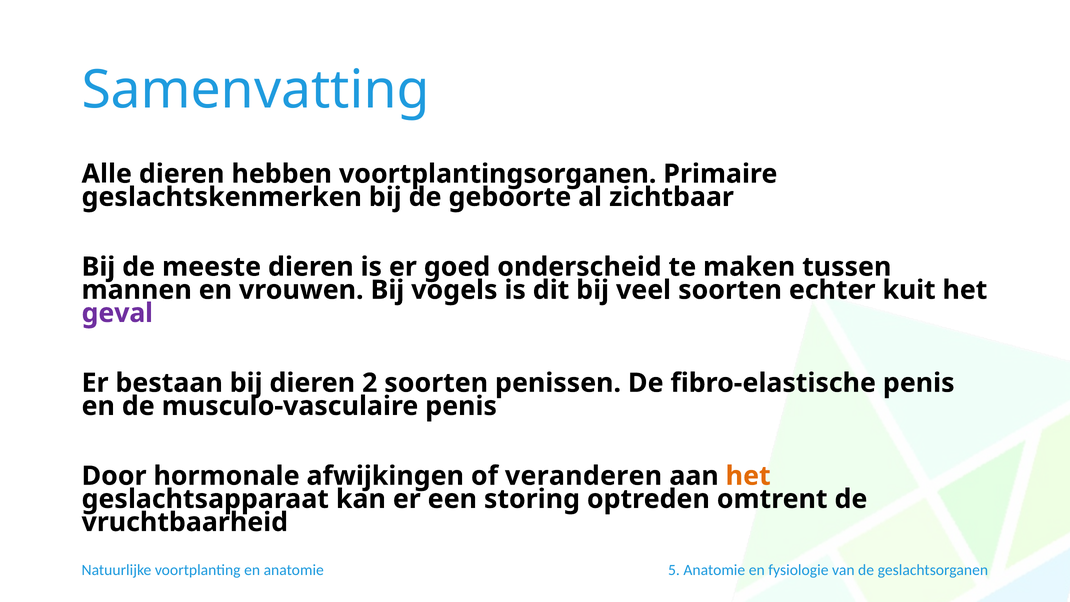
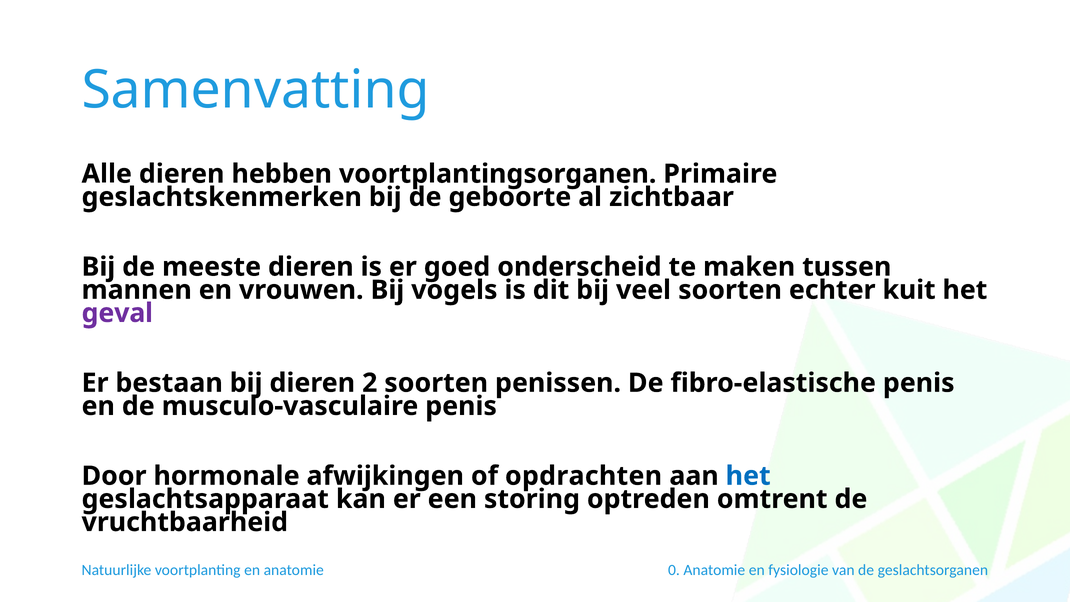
veranderen: veranderen -> opdrachten (584, 476)
het colour: orange -> blue (748, 476)
5: 5 -> 0 (674, 570)
